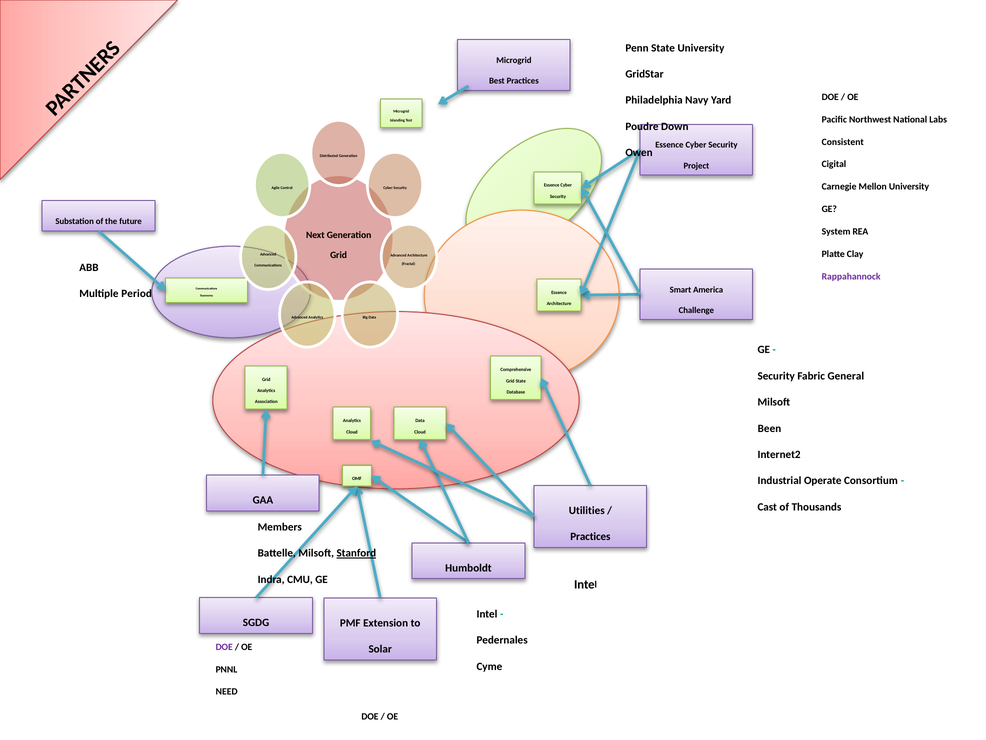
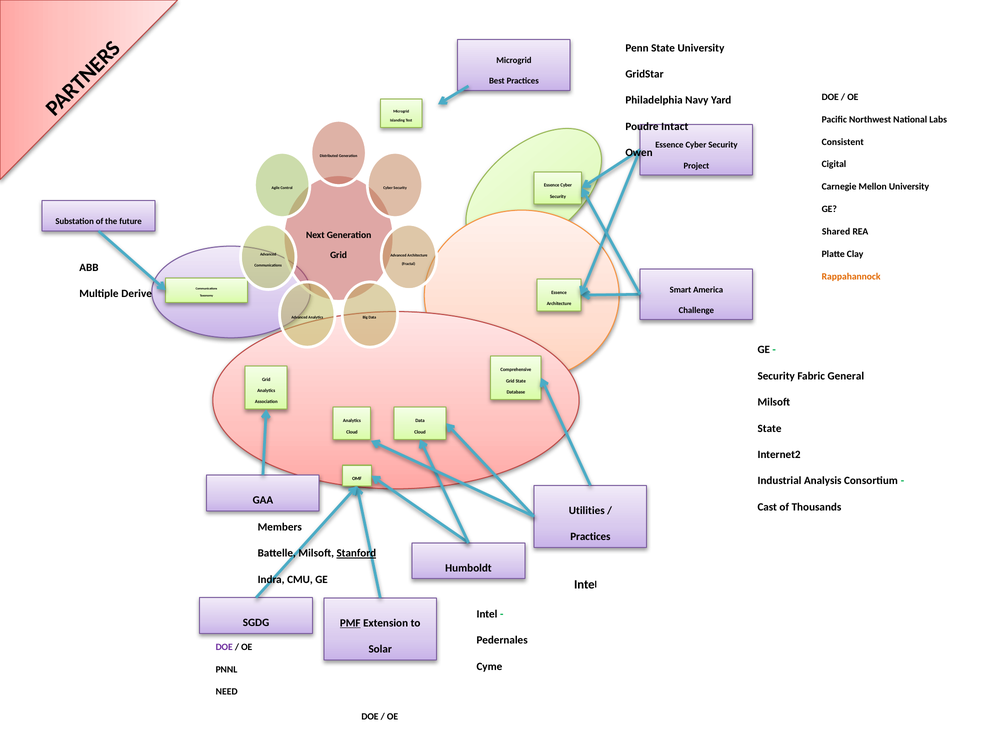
Down: Down -> Intact (675, 126)
System: System -> Shared (836, 231)
Rappahannock colour: purple -> orange (851, 276)
Period: Period -> Derive (137, 294)
Been: Been -> State (770, 428)
Operate: Operate -> Analysis (823, 480)
PMF underline: none -> present (350, 623)
